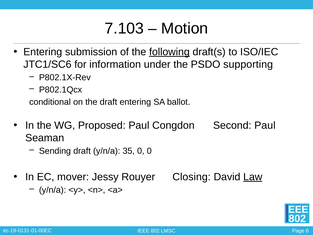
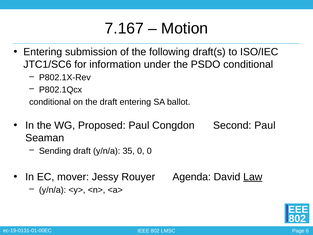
7.103: 7.103 -> 7.167 (124, 28)
following underline: present -> none (169, 52)
PSDO supporting: supporting -> conditional (248, 64)
Closing: Closing -> Agenda (192, 177)
